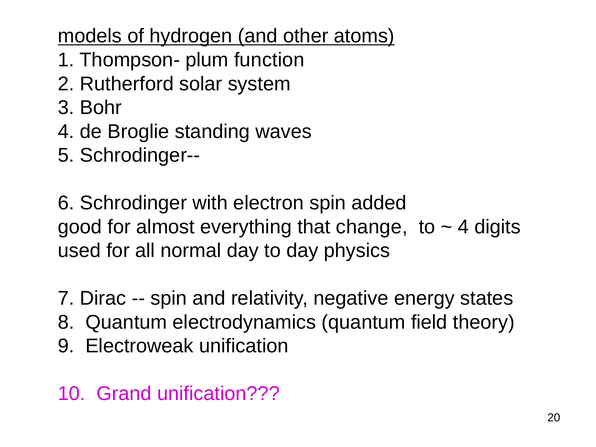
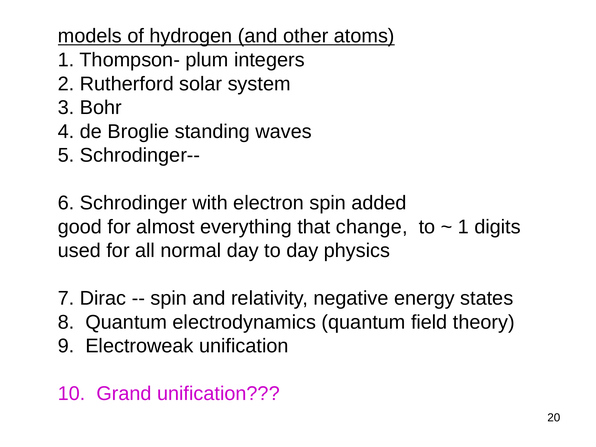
function: function -> integers (269, 60)
4: 4 -> 1 (463, 227)
